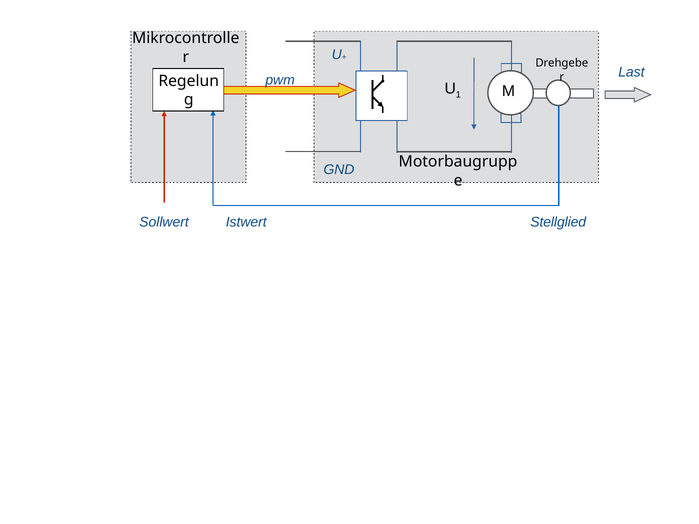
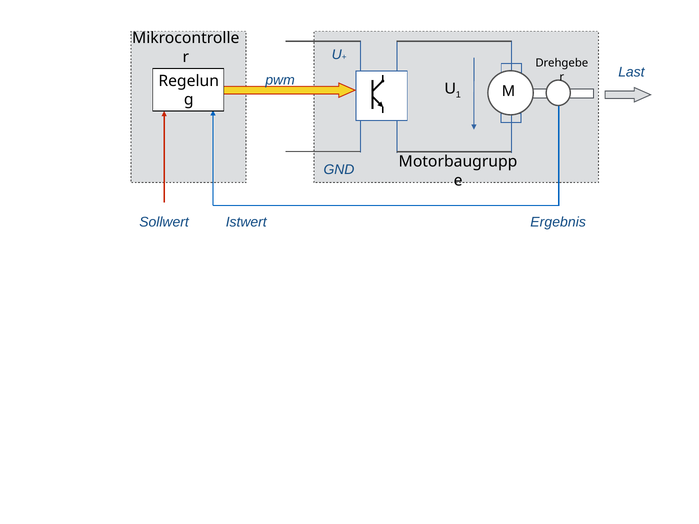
Stellglied: Stellglied -> Ergebnis (558, 222)
